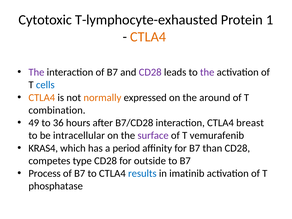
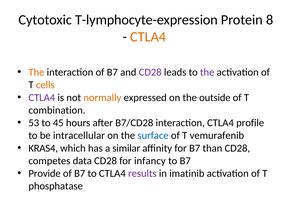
T-lymphocyte-exhausted: T-lymphocyte-exhausted -> T-lymphocyte-expression (146, 20)
1: 1 -> 8 (270, 20)
The colour: purple -> orange (36, 72)
cells colour: blue -> orange (45, 85)
CTLA4 colour: orange -> purple (42, 98)
around: around -> outside (215, 98)
49: 49 -> 53 (34, 123)
36: 36 -> 45 (58, 123)
breast: breast -> profile (250, 123)
surface colour: purple -> blue (153, 135)
period: period -> similar (126, 148)
type: type -> data (82, 161)
outside: outside -> infancy (150, 161)
Process: Process -> Provide (45, 173)
results colour: blue -> purple (142, 173)
